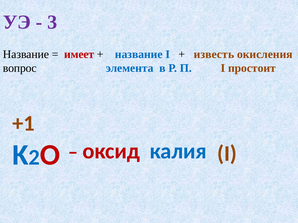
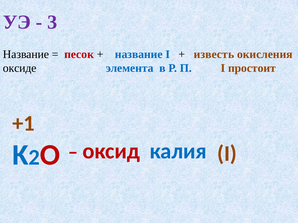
имеет: имеет -> песок (79, 54)
вопрос: вопрос -> оксиде (20, 68)
